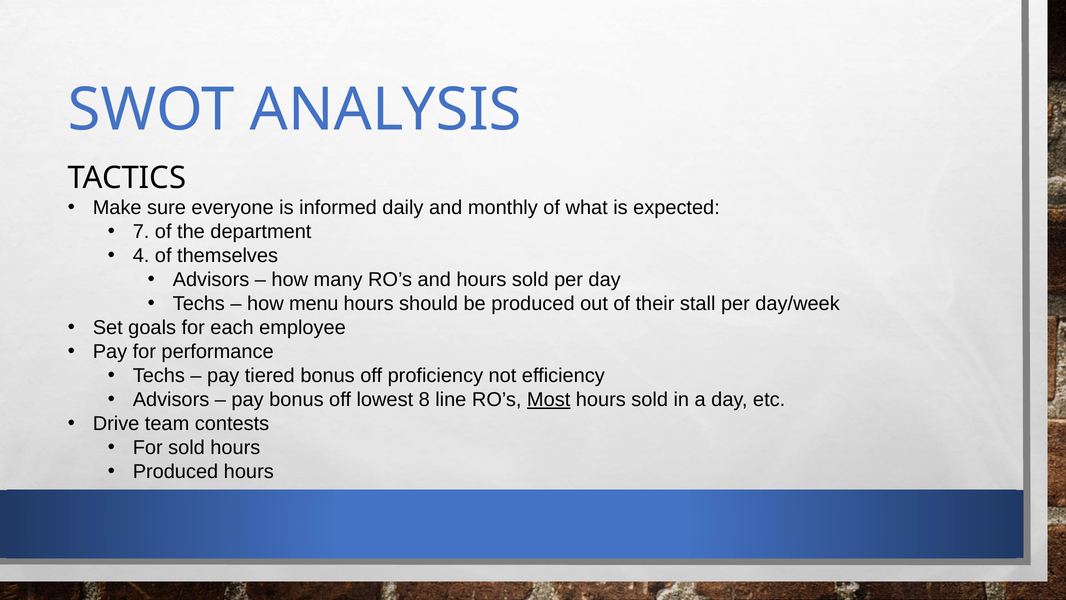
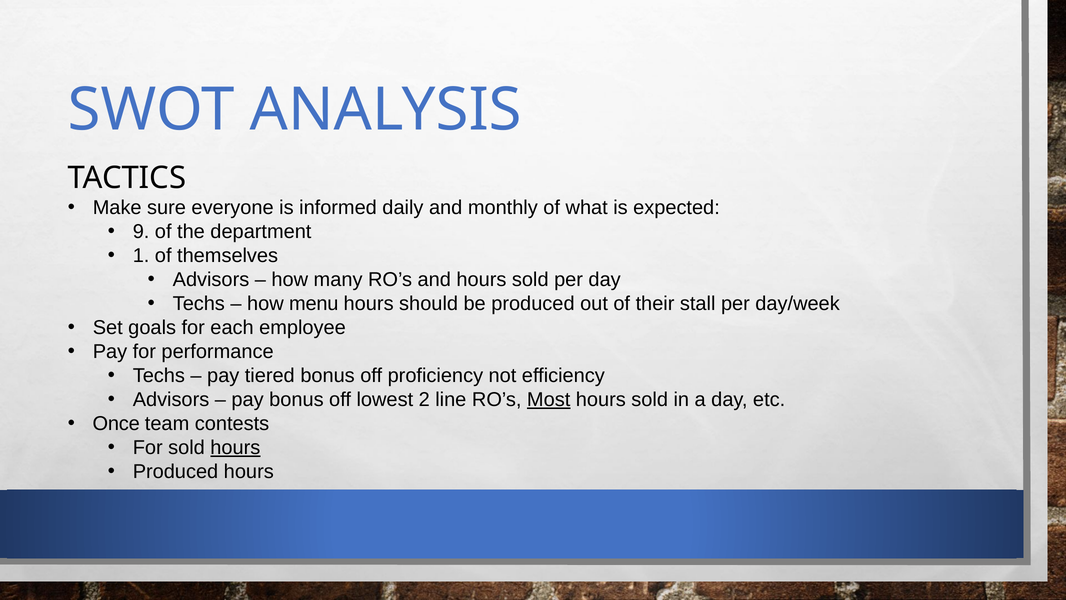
7: 7 -> 9 (141, 232)
4: 4 -> 1 (141, 256)
8: 8 -> 2 (424, 399)
Drive: Drive -> Once (116, 423)
hours underline: none -> present (235, 447)
